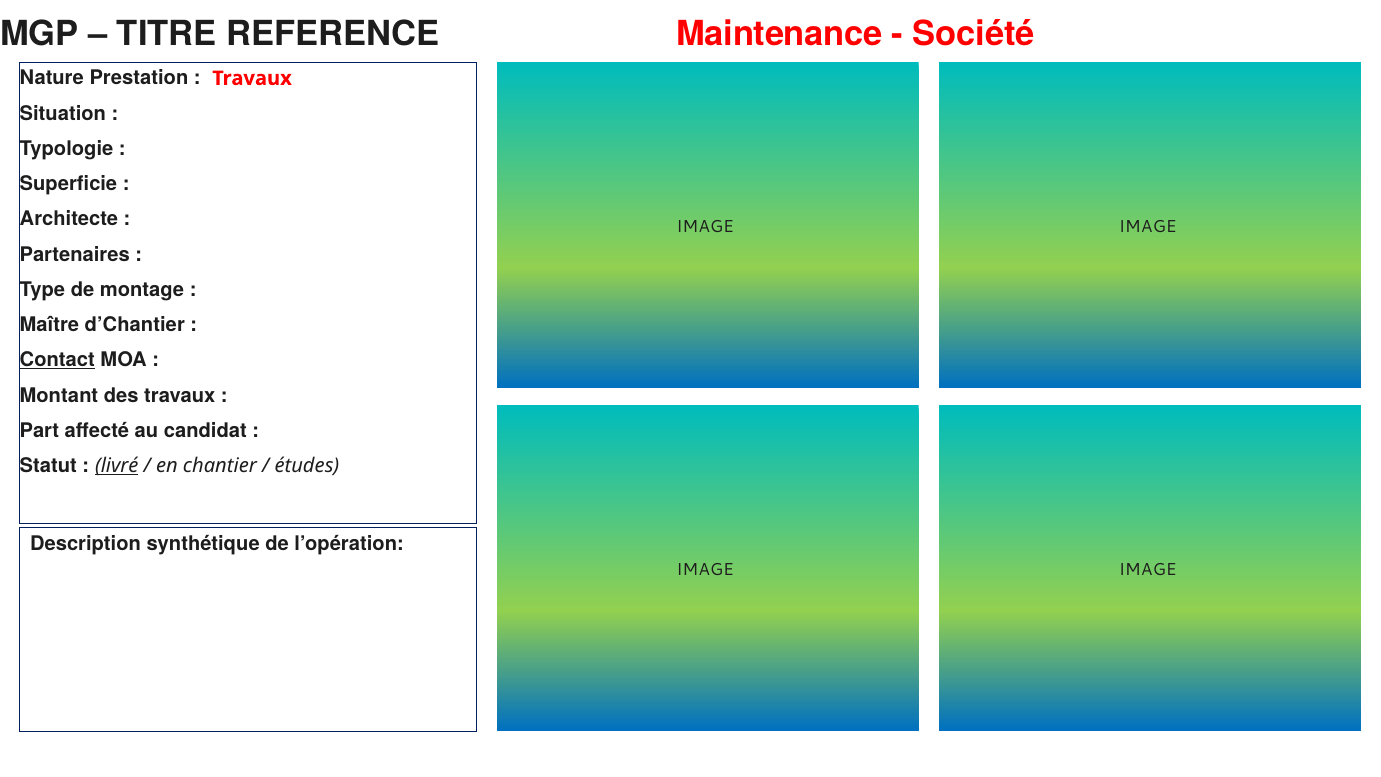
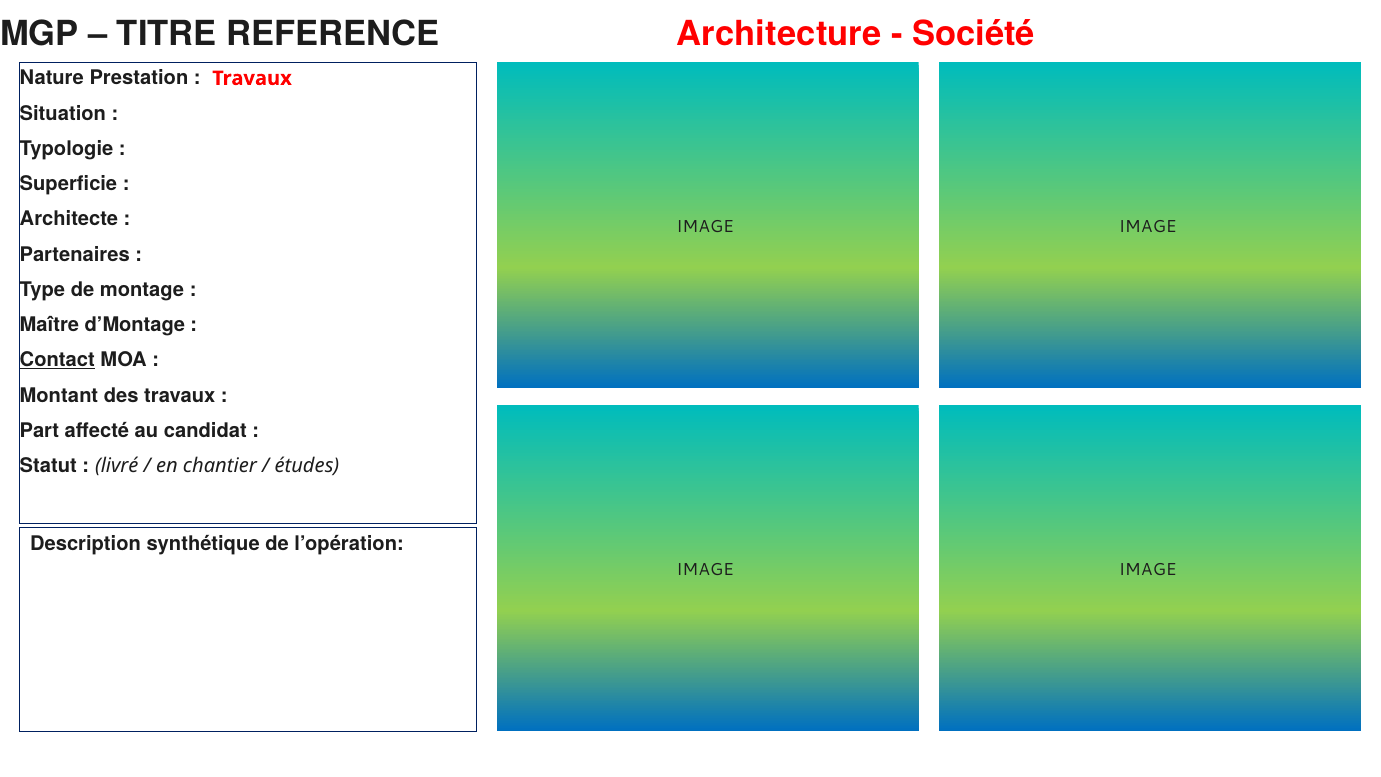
Maintenance: Maintenance -> Architecture (779, 34)
d’Chantier: d’Chantier -> d’Montage (135, 325)
livré underline: present -> none (117, 466)
